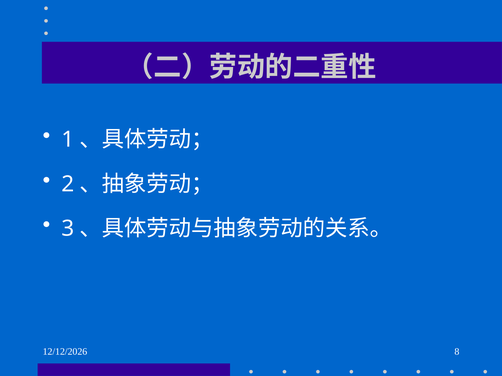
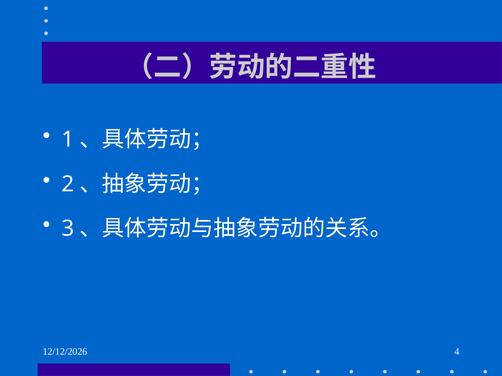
8: 8 -> 4 (457, 352)
